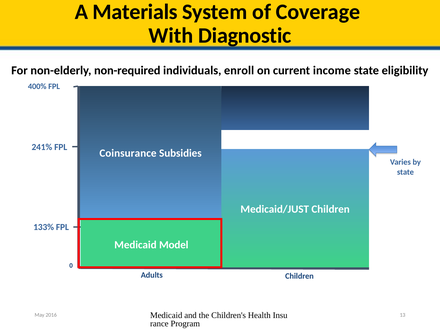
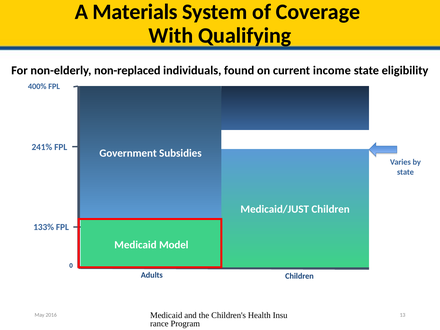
Diagnostic: Diagnostic -> Qualifying (245, 36)
non-required: non-required -> non-replaced (127, 71)
enroll: enroll -> found (239, 71)
Coinsurance: Coinsurance -> Government (128, 153)
